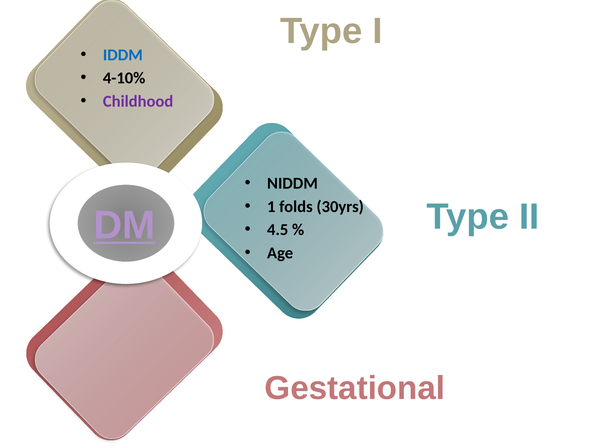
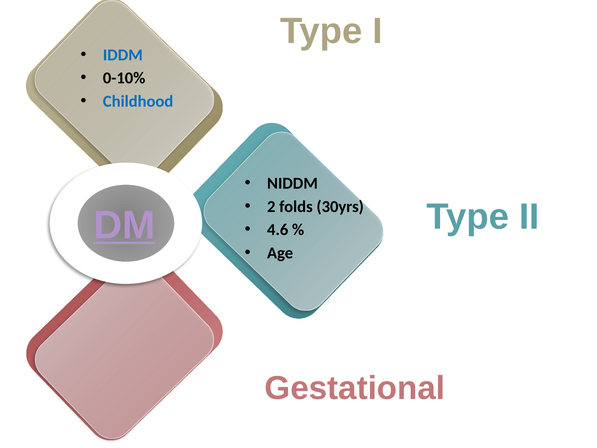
4-10%: 4-10% -> 0-10% (124, 78)
Childhood colour: purple -> blue (138, 101)
1: 1 -> 2 (271, 206)
4.5: 4.5 -> 4.6 (278, 230)
